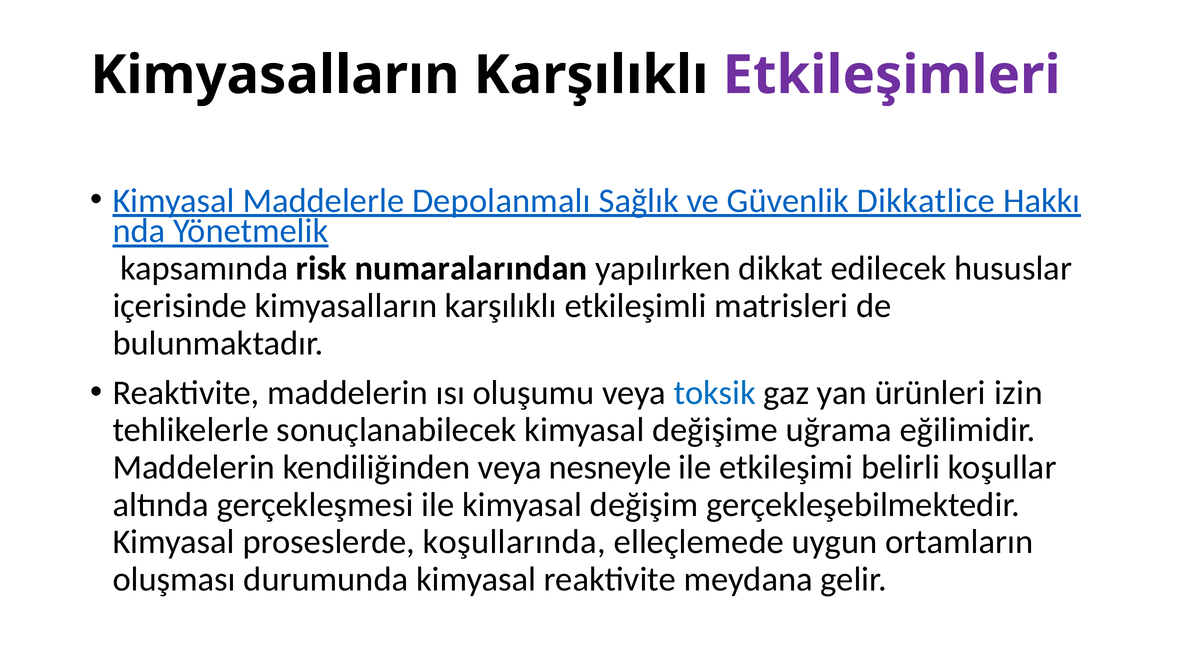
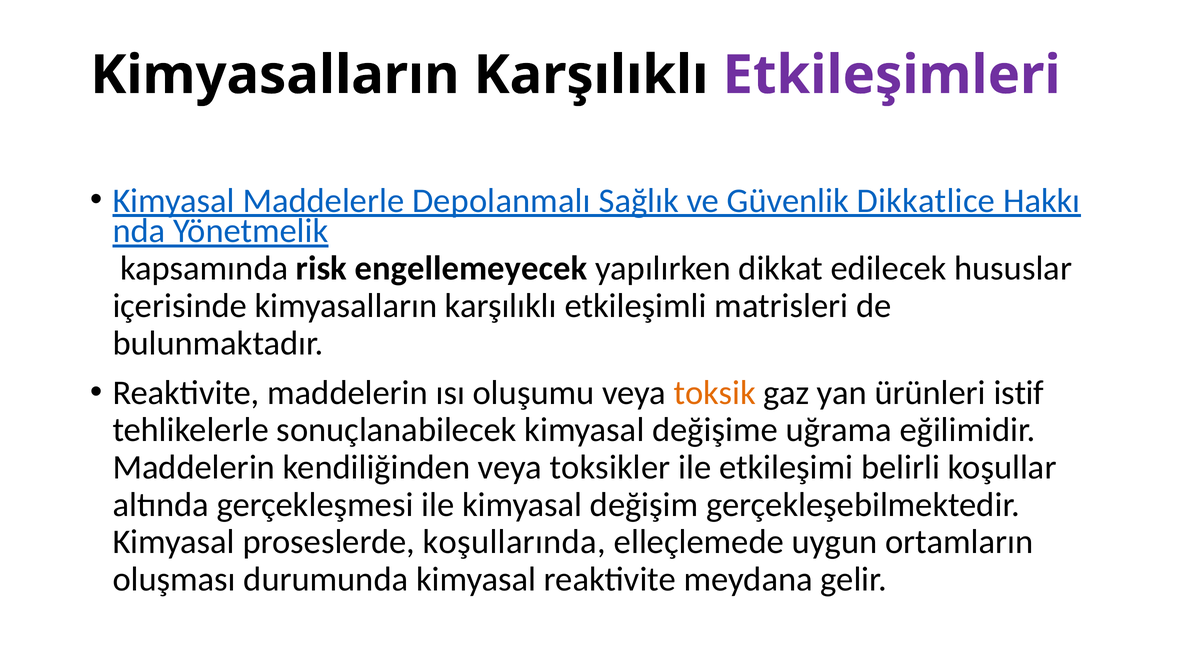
numaralarından: numaralarından -> engellemeyecek (471, 269)
toksik colour: blue -> orange (715, 393)
izin: izin -> istif (1019, 393)
nesneyle: nesneyle -> toksikler (610, 468)
